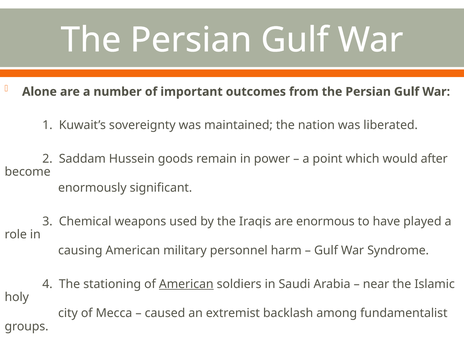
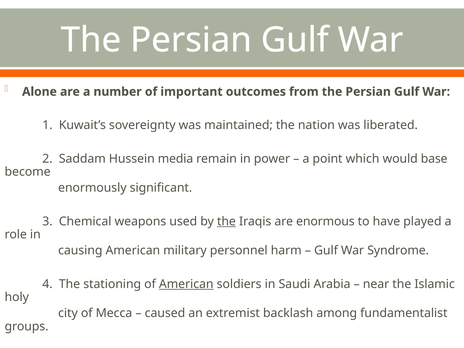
goods: goods -> media (176, 159)
after: after -> base (434, 159)
the underline: none -> present (226, 221)
